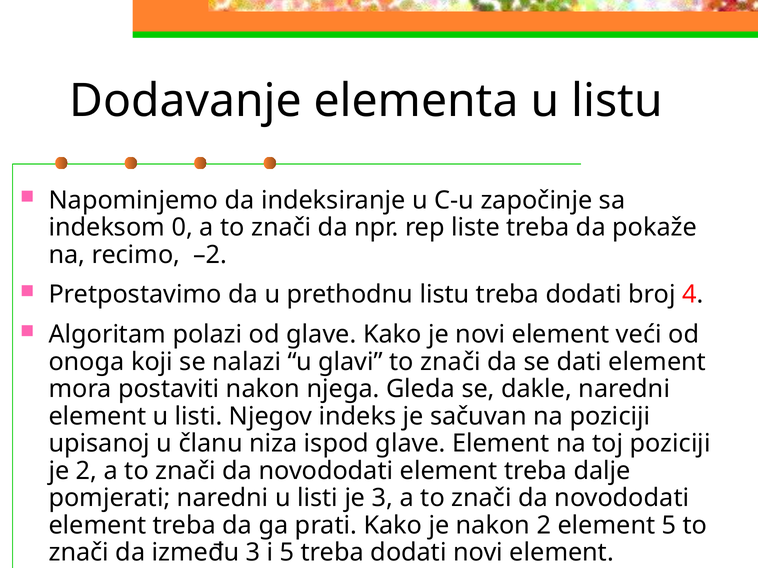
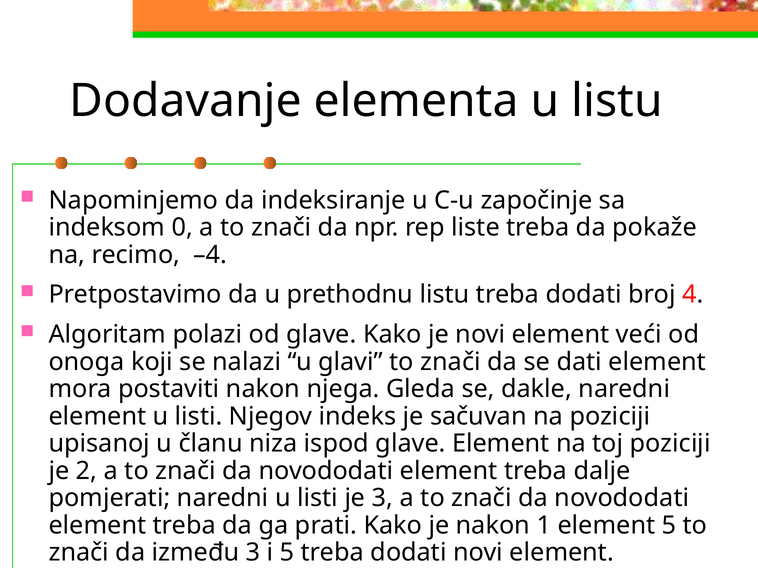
–2: –2 -> –4 (210, 255)
nakon 2: 2 -> 1 (544, 526)
